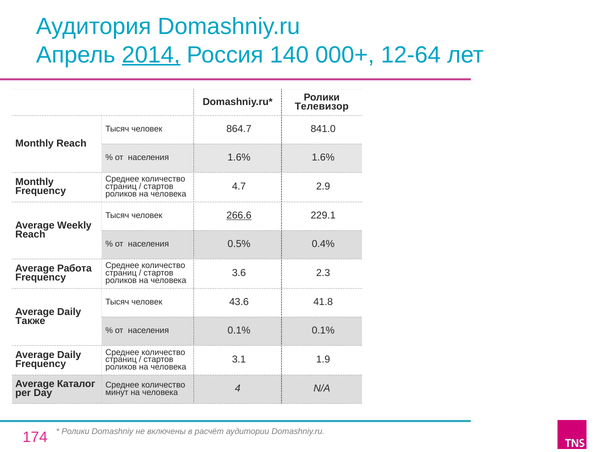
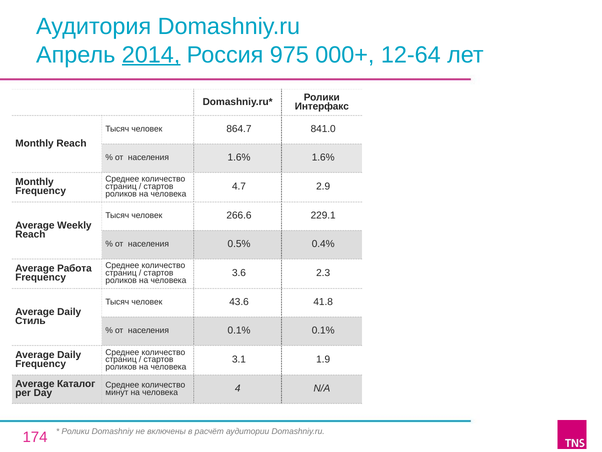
140: 140 -> 975 (289, 55)
Телевизор: Телевизор -> Интерфакс (322, 106)
266.6 underline: present -> none (239, 215)
Также: Также -> Стиль (30, 321)
